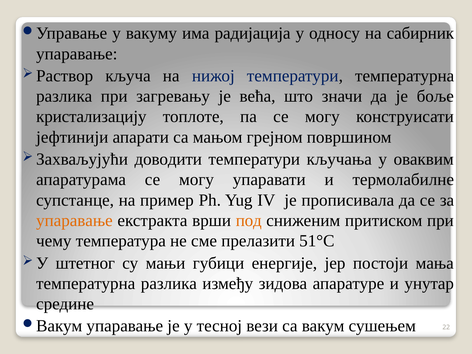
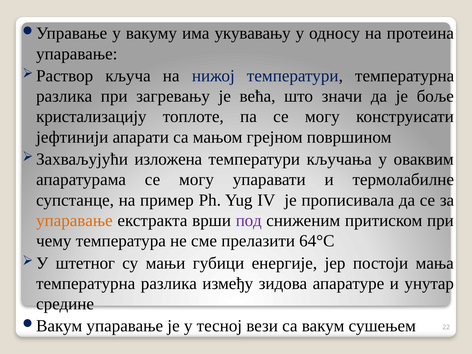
радијација: радијација -> укувавању (253, 33)
сабирник: сабирник -> протеина (420, 33)
доводити: доводити -> изложена (168, 159)
под colour: orange -> purple (249, 221)
51°С: 51°С -> 64°С (317, 241)
